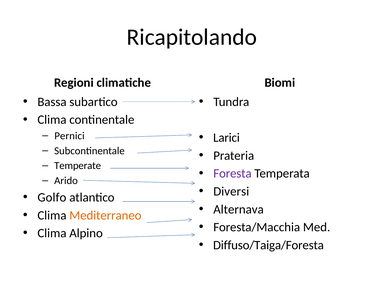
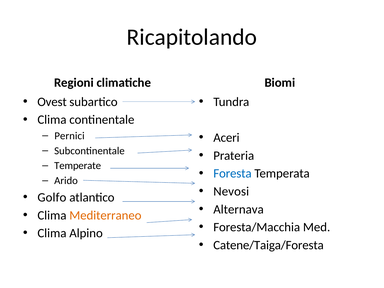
Bassa: Bassa -> Ovest (52, 102)
Larici: Larici -> Aceri (226, 138)
Foresta colour: purple -> blue (232, 173)
Diversi: Diversi -> Nevosi (231, 191)
Diffuso/Taiga/Foresta: Diffuso/Taiga/Foresta -> Catene/Taiga/Foresta (268, 245)
